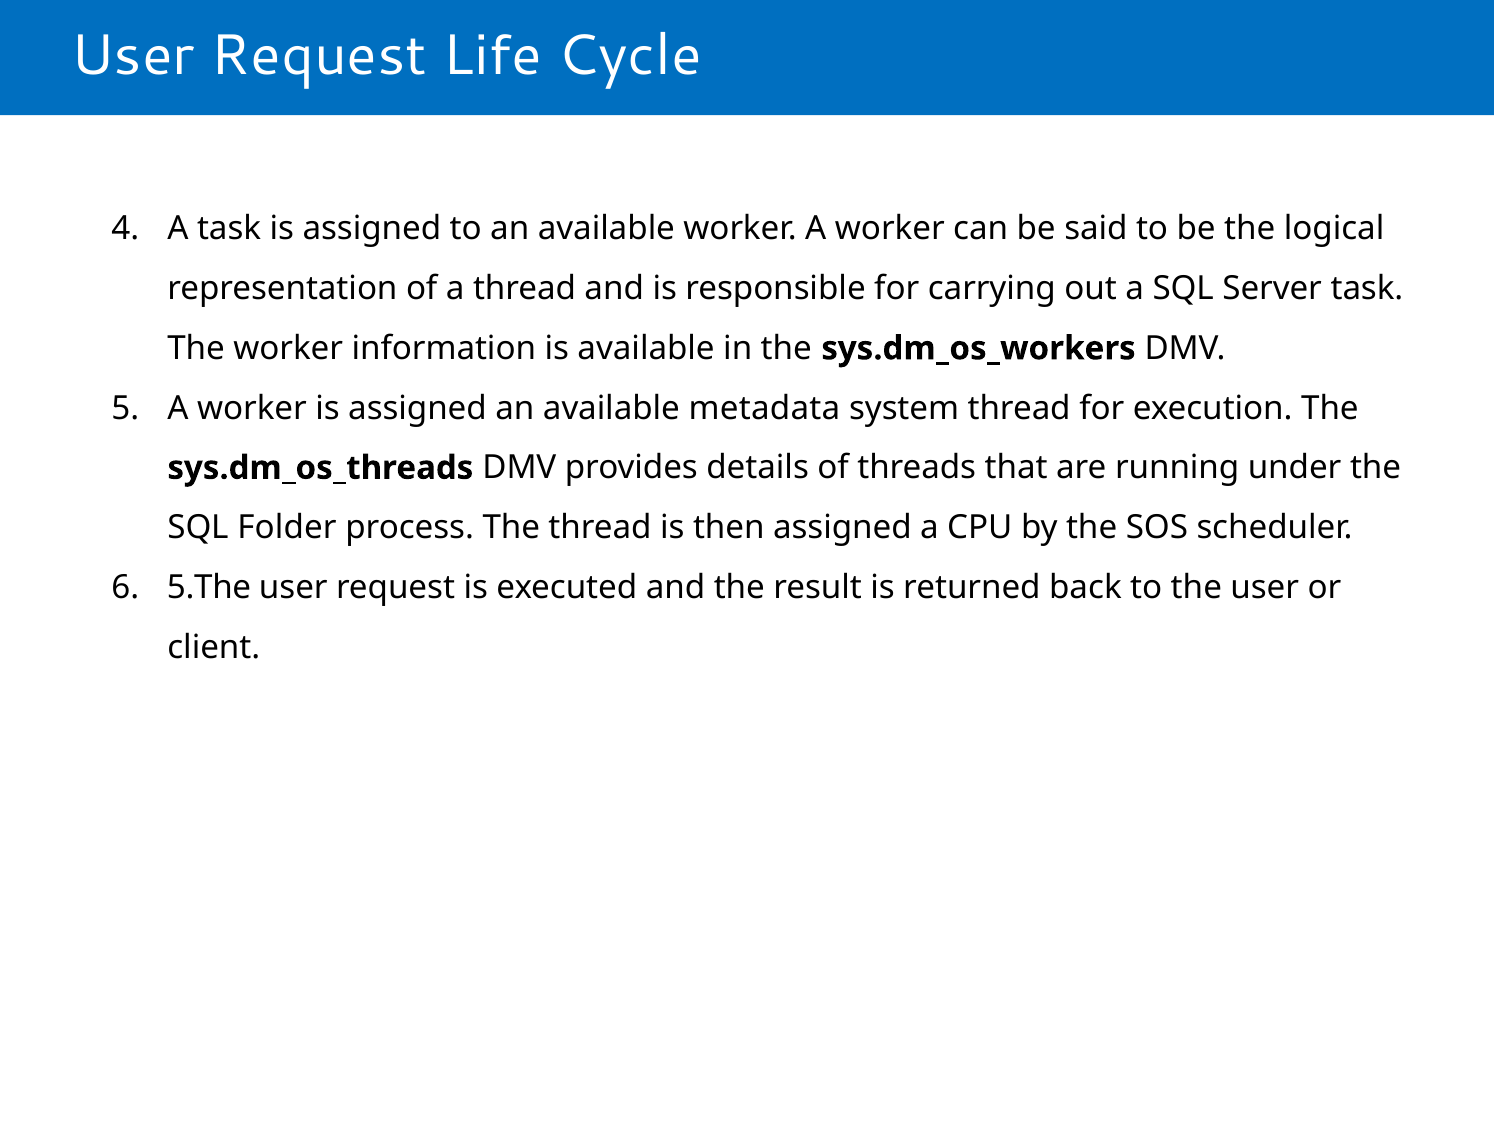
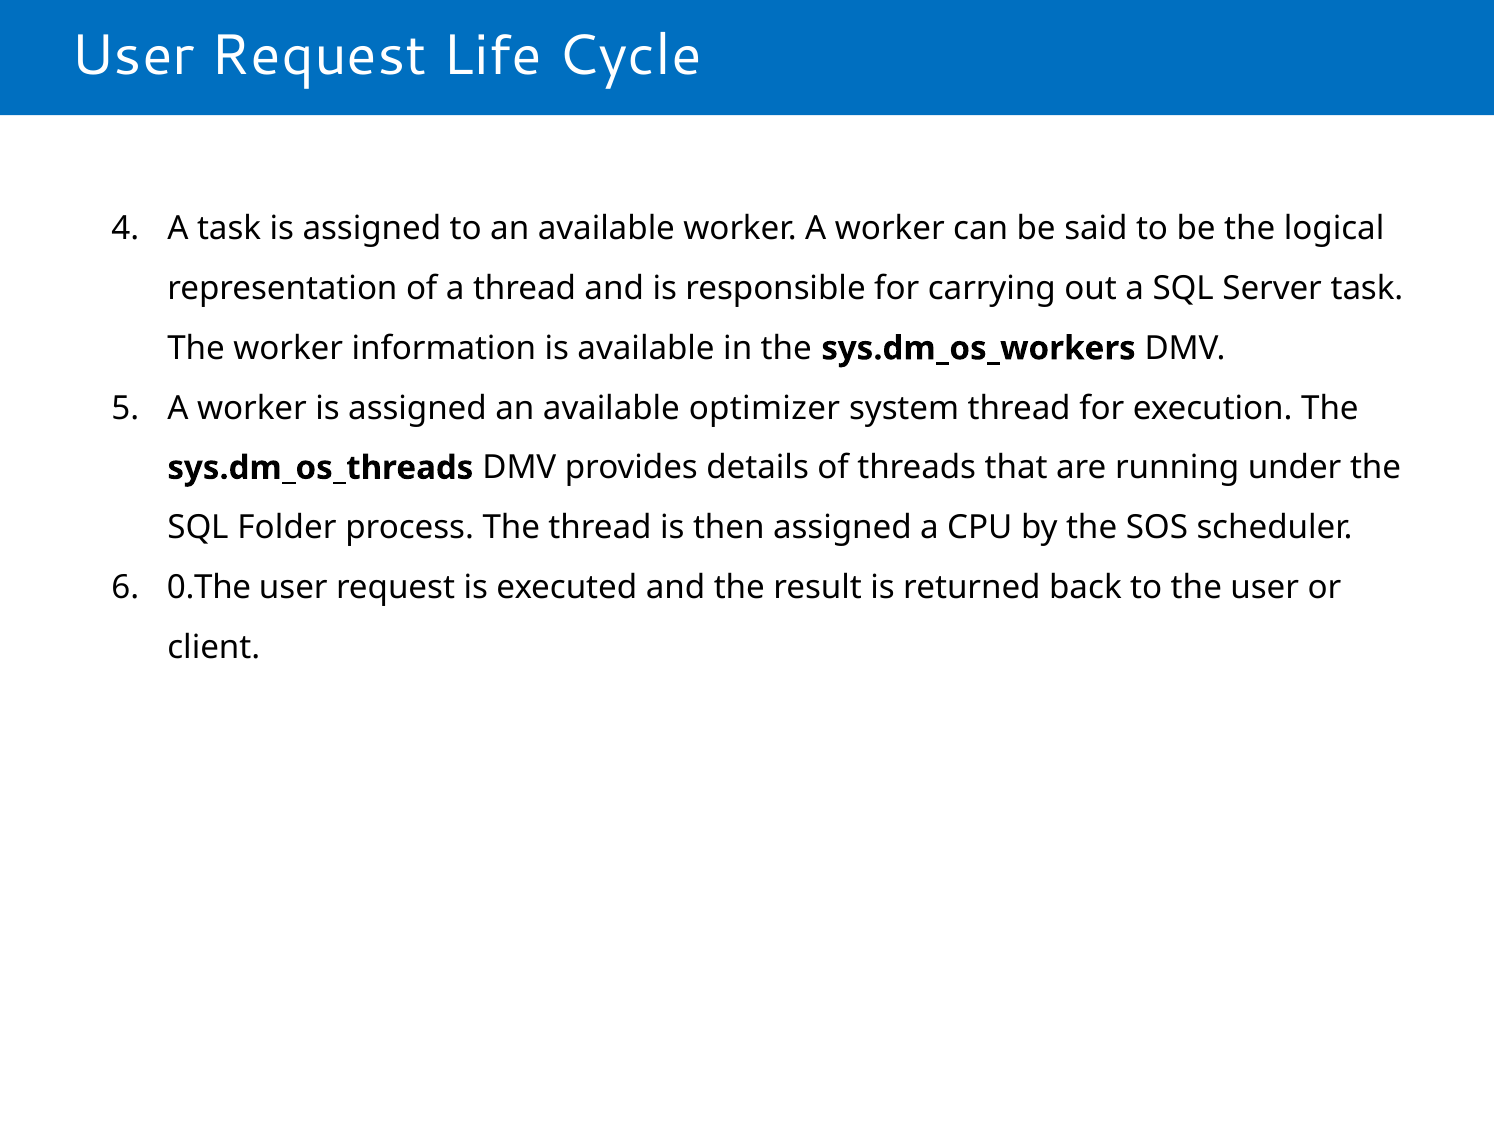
metadata: metadata -> optimizer (764, 408)
5.The: 5.The -> 0.The (209, 587)
